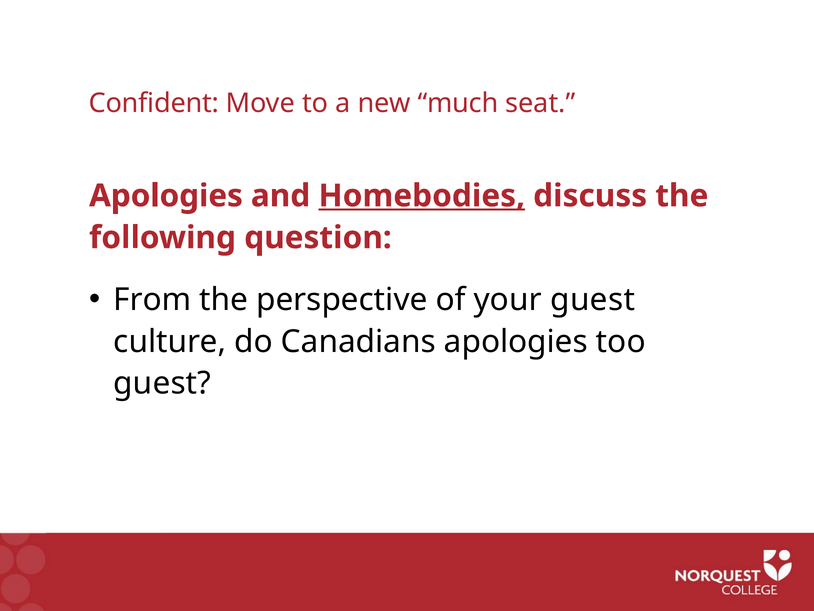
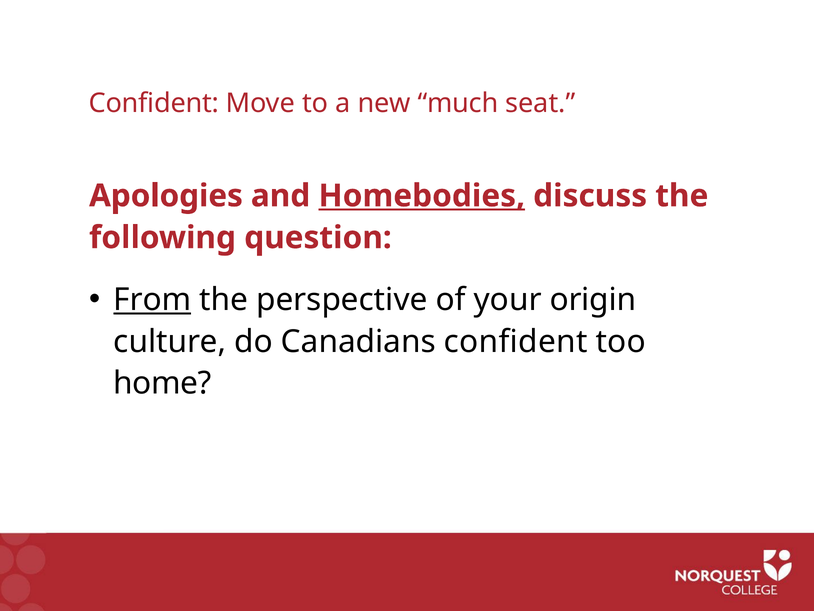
From underline: none -> present (152, 300)
your guest: guest -> origin (593, 300)
Canadians apologies: apologies -> confident (516, 341)
guest: guest -> home (162, 383)
